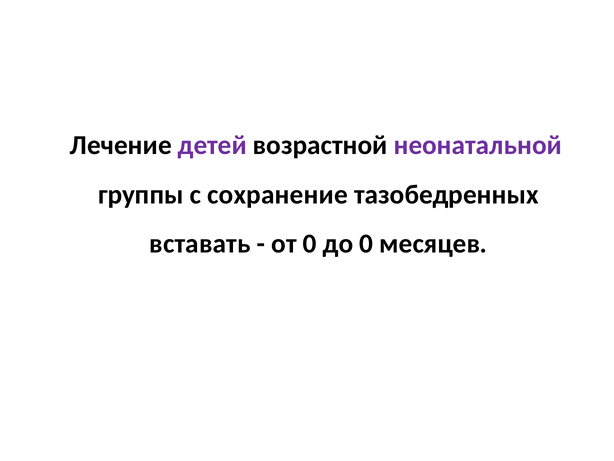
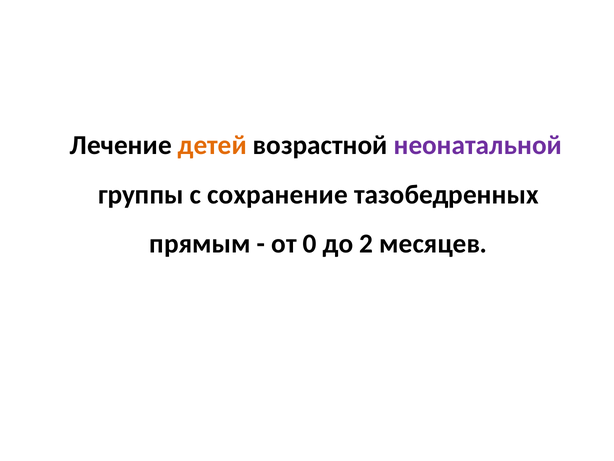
детей colour: purple -> orange (212, 145)
вставать: вставать -> прямым (200, 243)
до 0: 0 -> 2 (366, 243)
